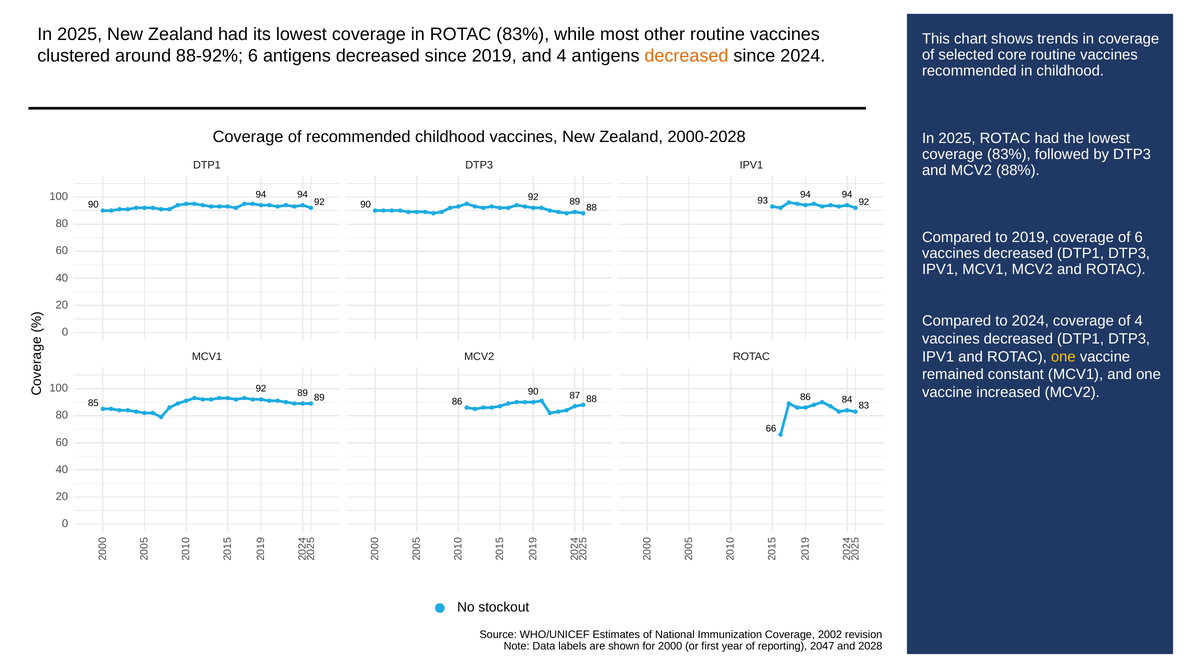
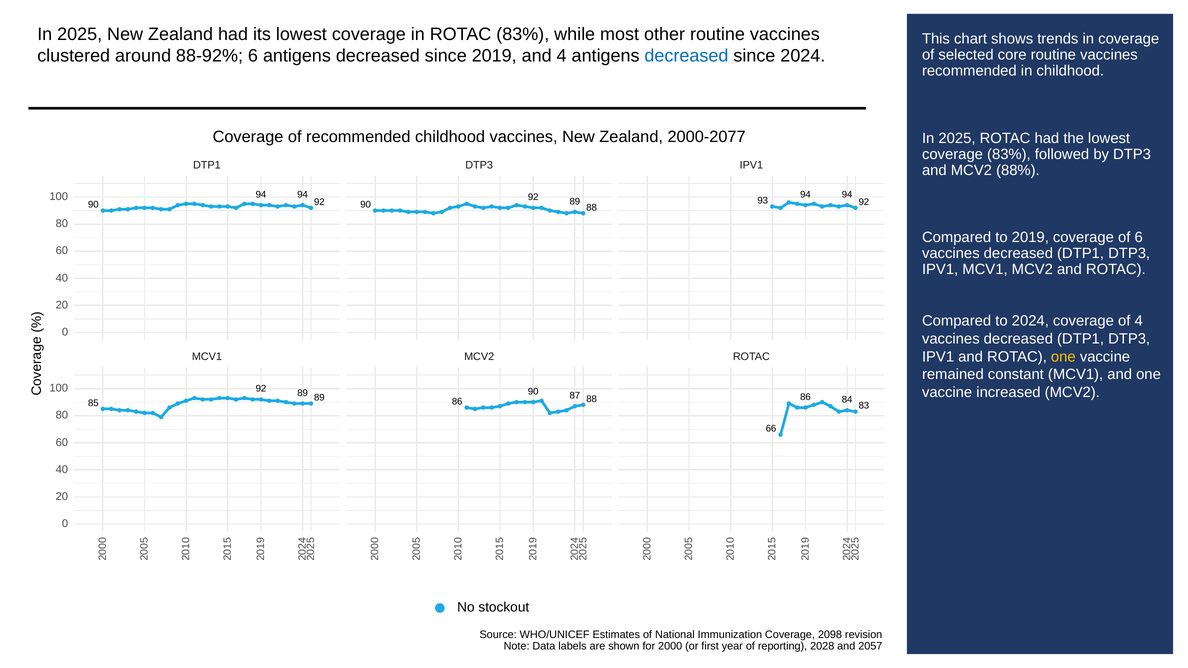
decreased colour: orange -> blue (686, 56)
2000-2028: 2000-2028 -> 2000-2077 (707, 137)
2002: 2002 -> 2098 (830, 635)
2047: 2047 -> 2028 (822, 647)
2028: 2028 -> 2057 (870, 647)
